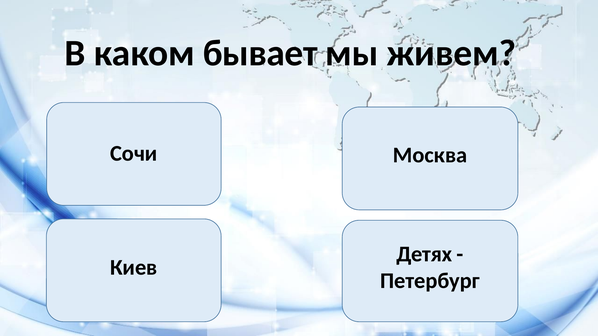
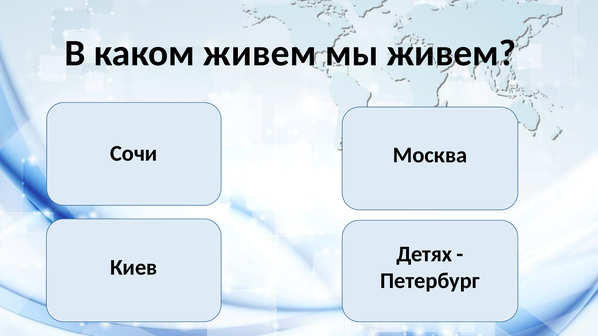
каком бывает: бывает -> живем (260, 53)
